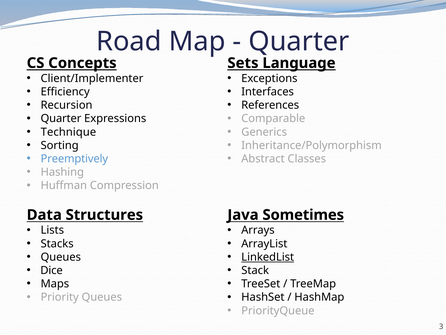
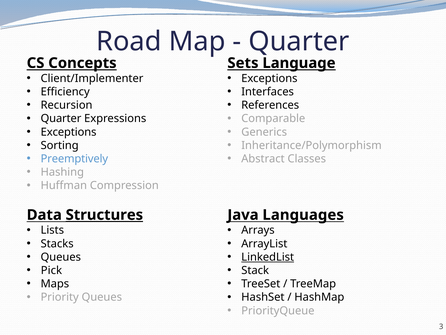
Technique: Technique -> Exceptions (69, 132)
Structures underline: none -> present (104, 215)
Sometimes: Sometimes -> Languages (303, 215)
Dice: Dice -> Pick (51, 270)
